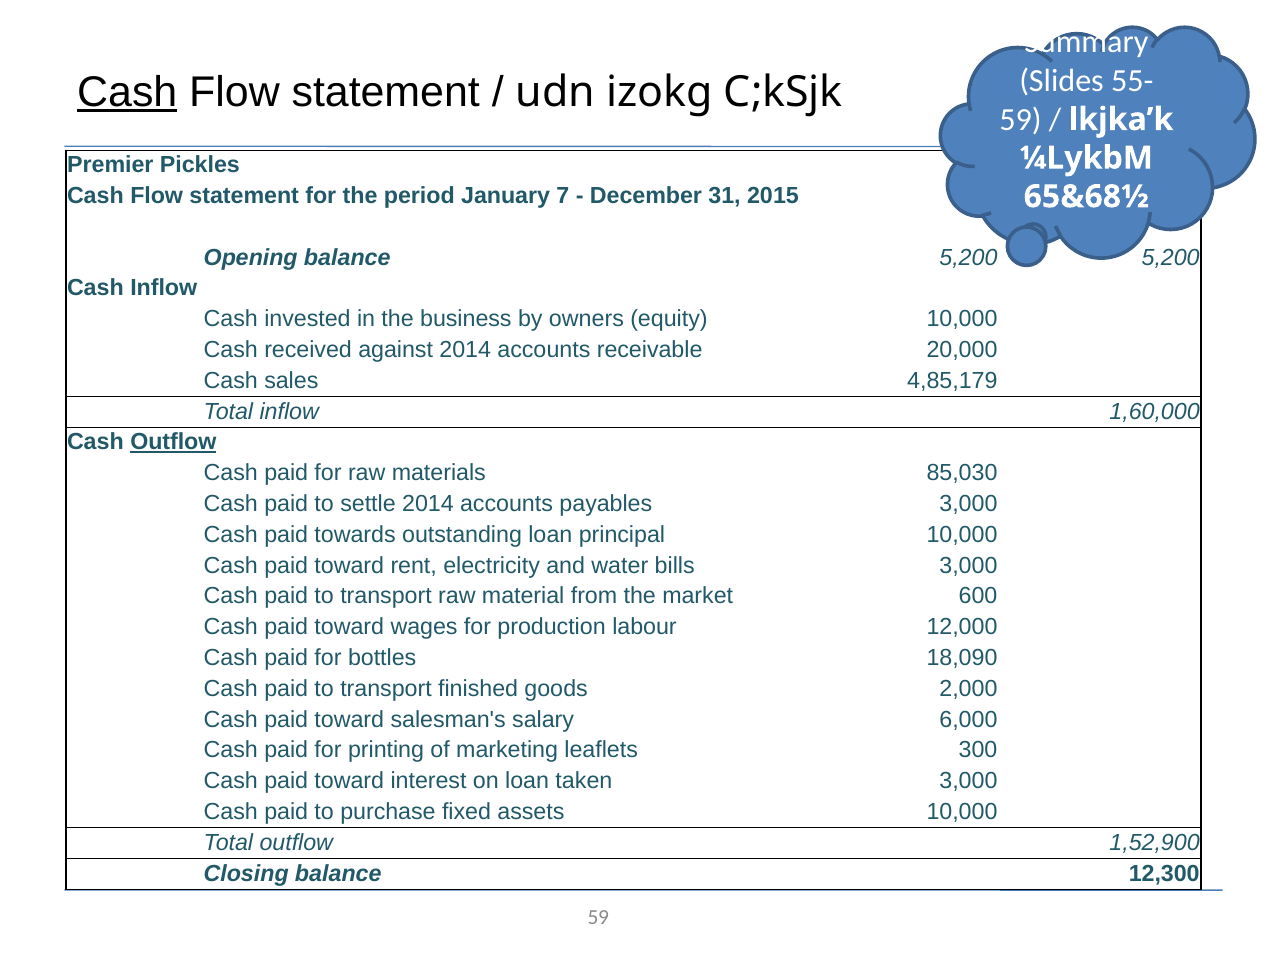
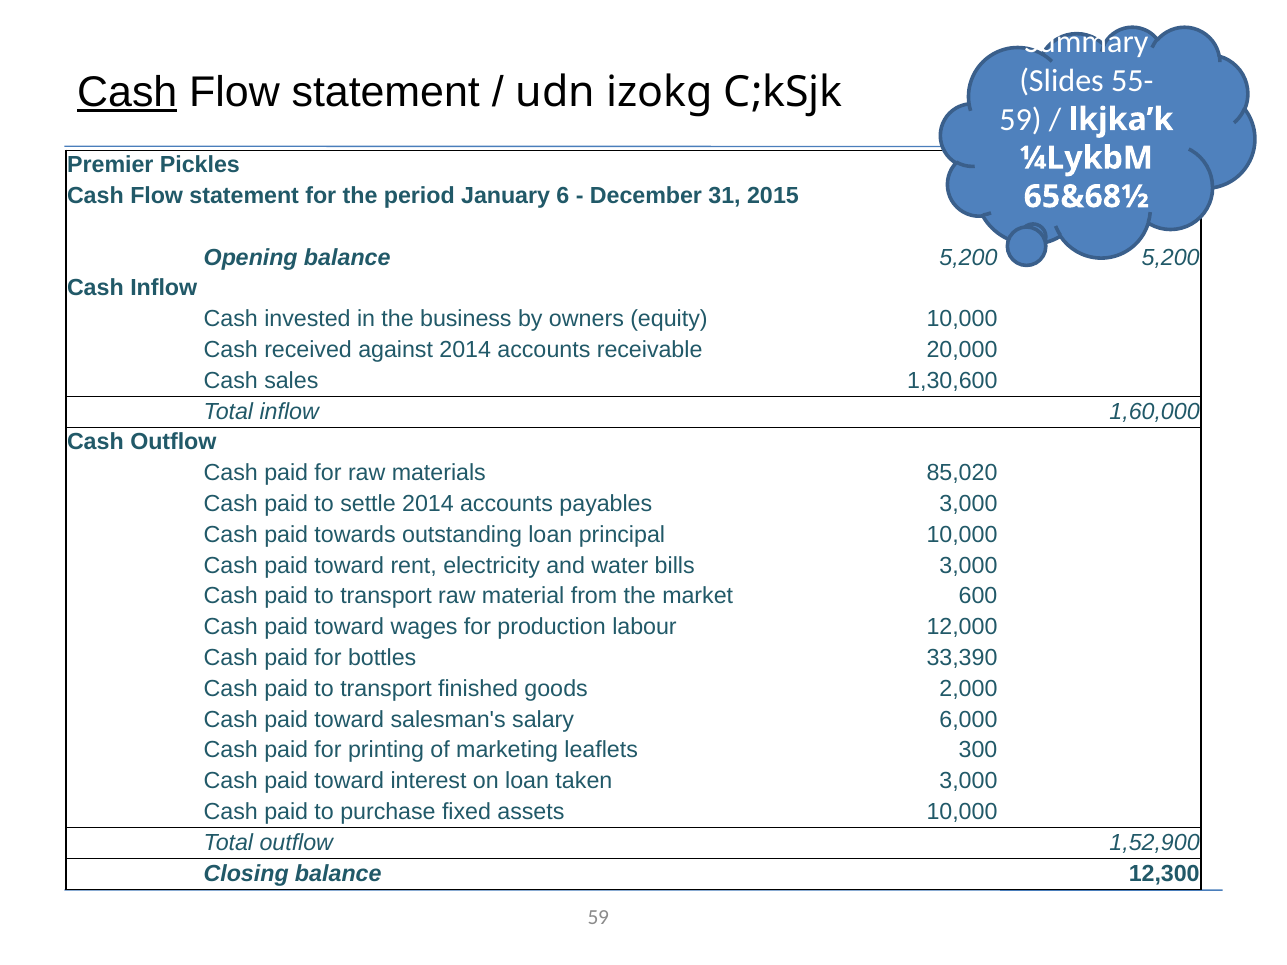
7: 7 -> 6 (563, 196)
4,85,179: 4,85,179 -> 1,30,600 (952, 381)
Outflow underline: present -> none (173, 442)
85,030: 85,030 -> 85,020 (962, 473)
18,090: 18,090 -> 33,390 (962, 658)
